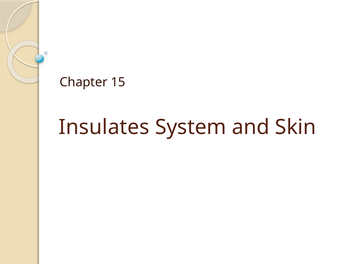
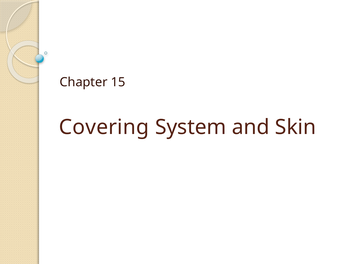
Insulates: Insulates -> Covering (104, 127)
